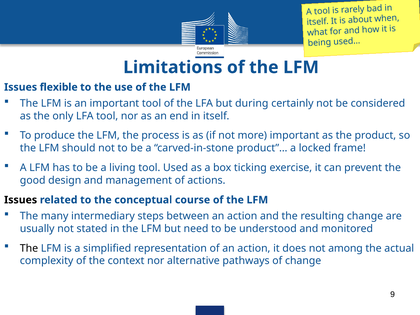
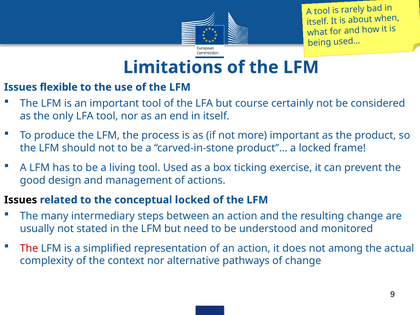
during: during -> course (252, 103)
conceptual course: course -> locked (193, 200)
The colour: black -> red (29, 248)
